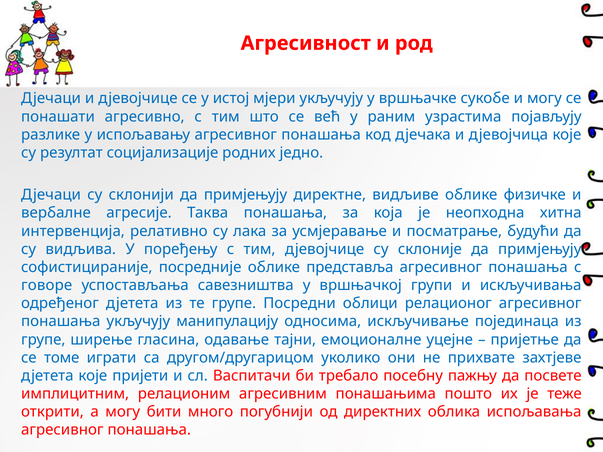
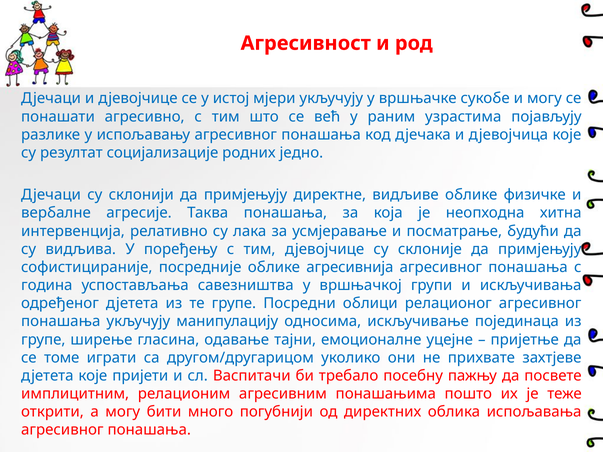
представља: представља -> агресивнија (350, 267)
говоре: говоре -> година (47, 285)
